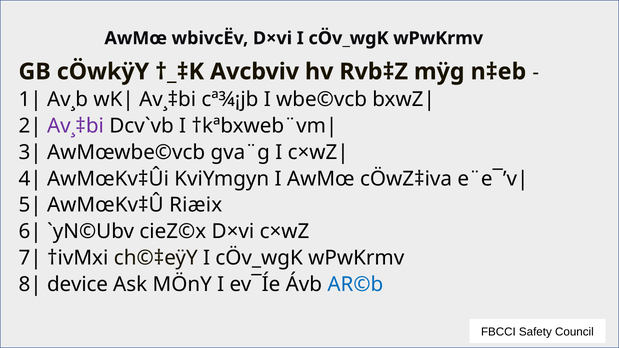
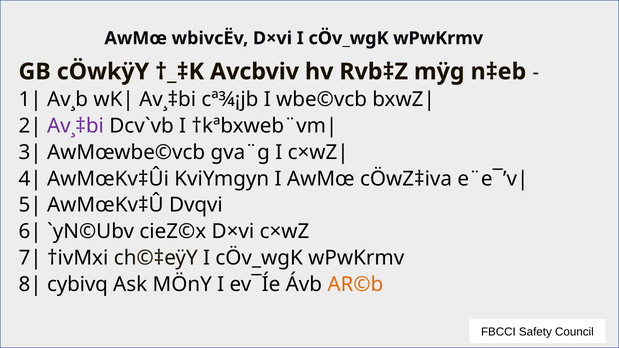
Riæix: Riæix -> Dvqvi (196, 205)
device: device -> cybivq (77, 285)
AR©b colour: blue -> orange (355, 285)
